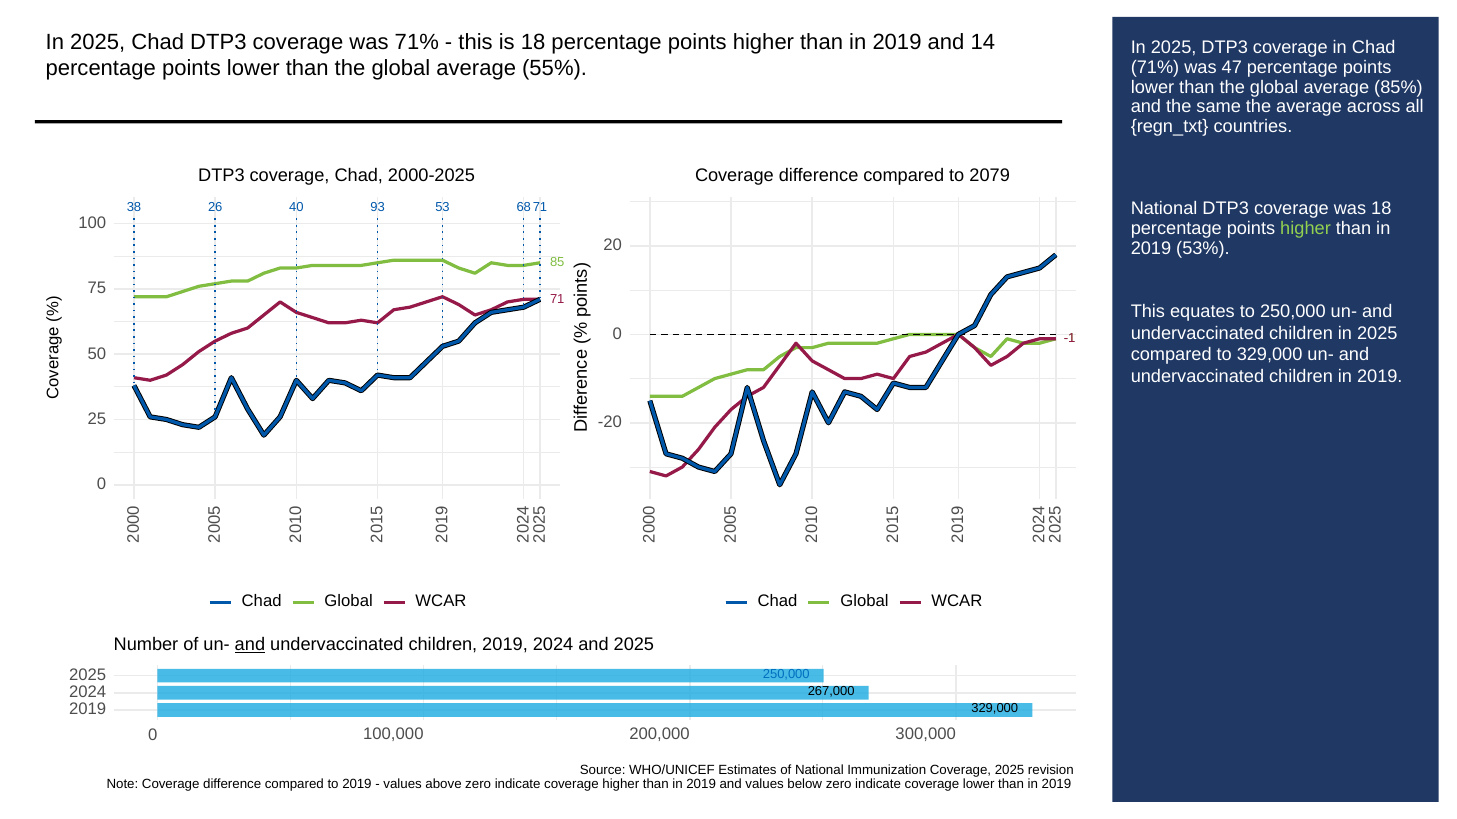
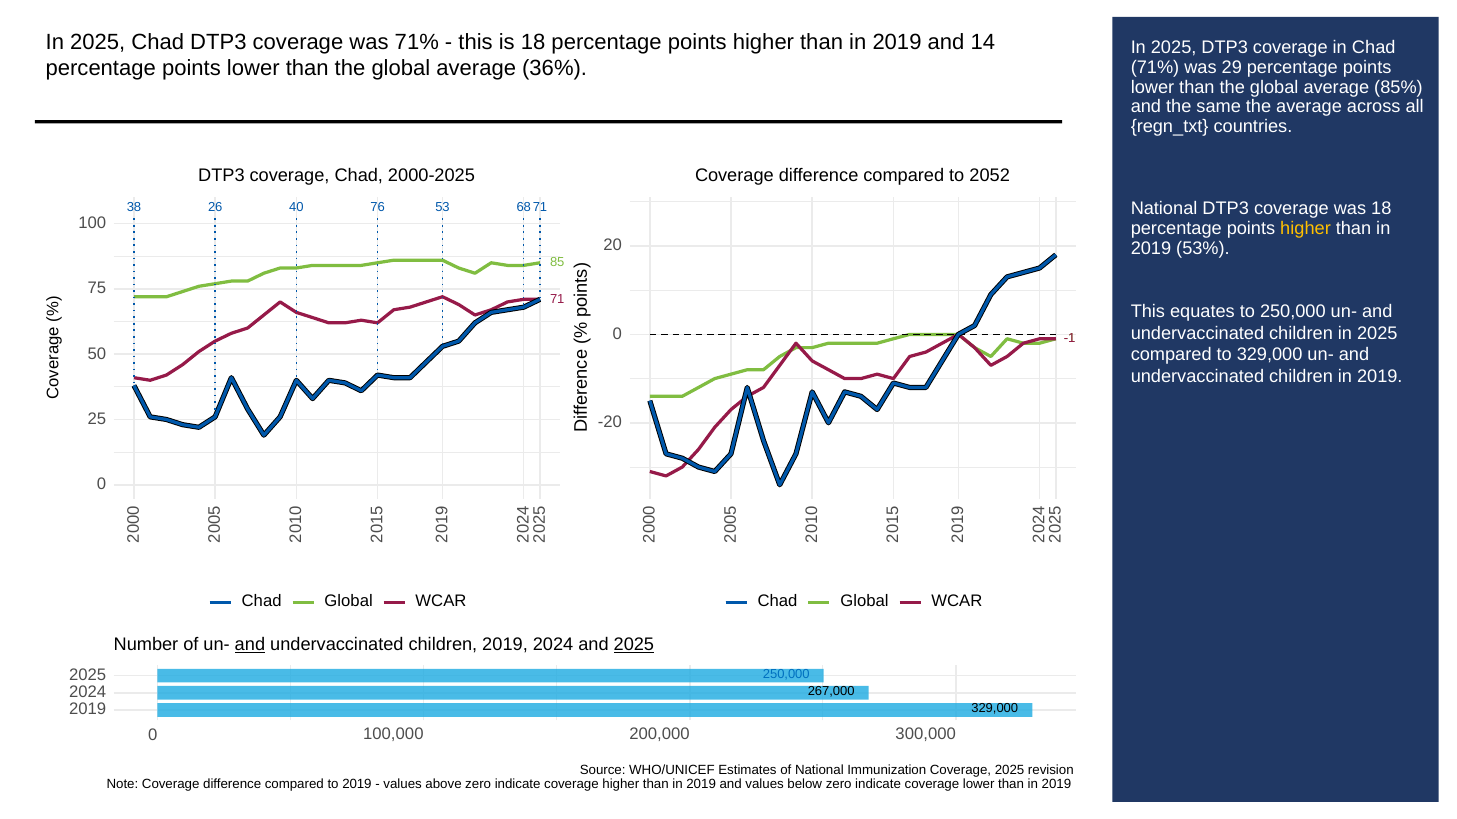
55%: 55% -> 36% (555, 68)
47: 47 -> 29 (1232, 68)
2079: 2079 -> 2052 (990, 176)
93: 93 -> 76 (378, 207)
higher colour: light green -> yellow (1306, 229)
2025 underline: none -> present (634, 645)
